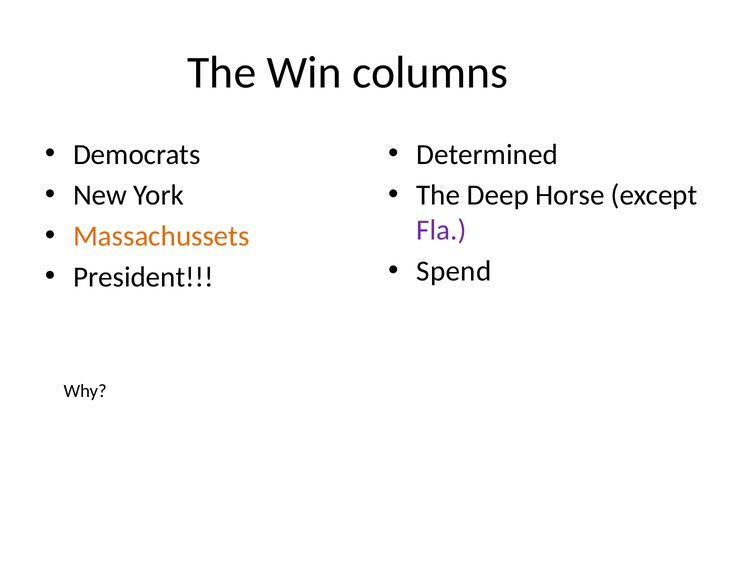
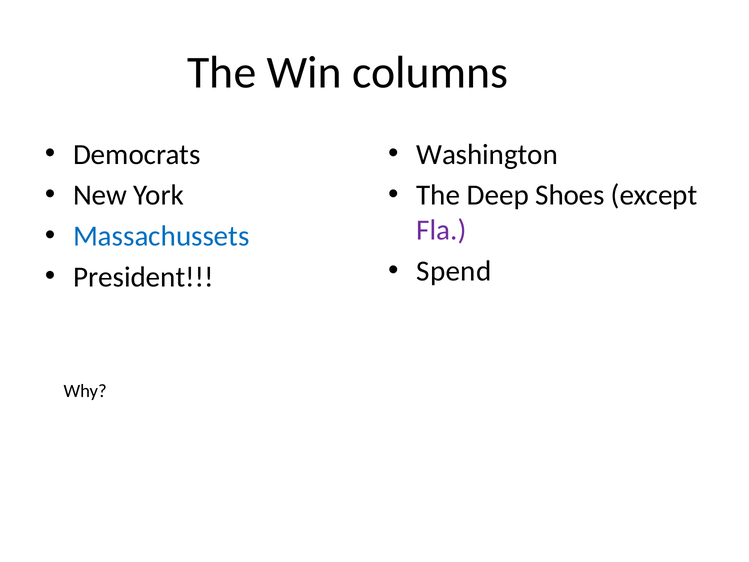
Determined: Determined -> Washington (487, 154)
Horse: Horse -> Shoes (570, 195)
Massachussets colour: orange -> blue (161, 236)
